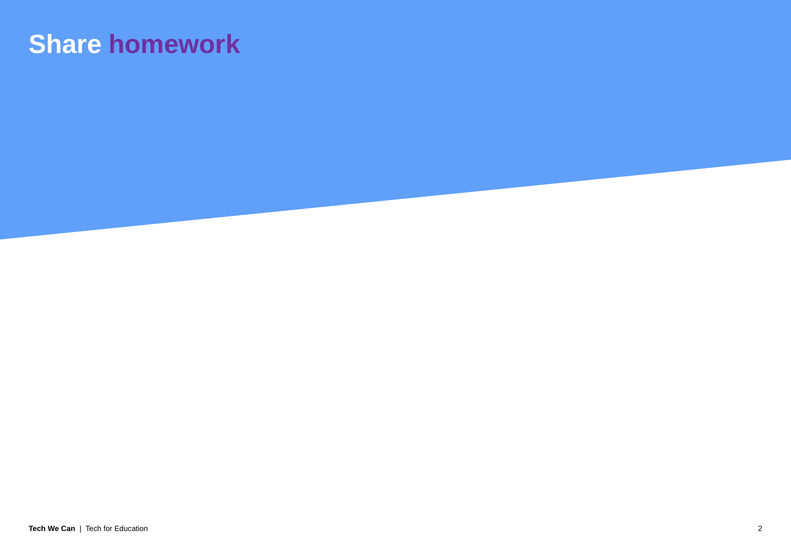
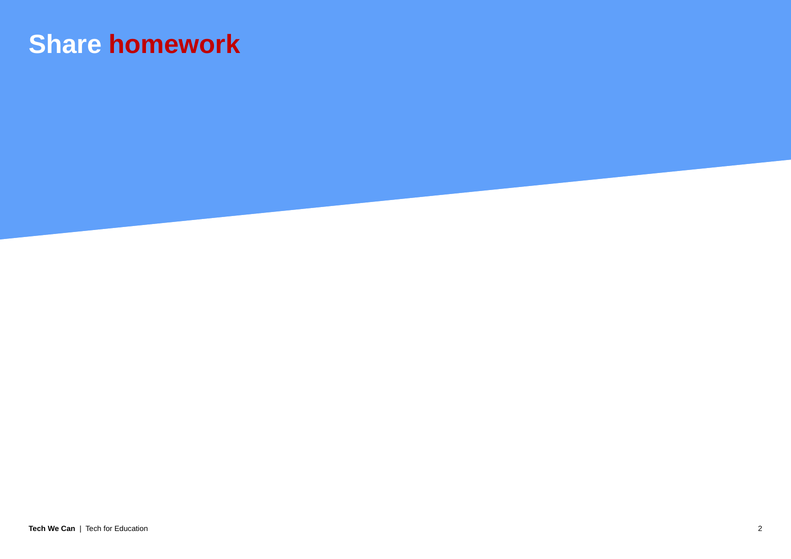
homework colour: purple -> red (175, 45)
